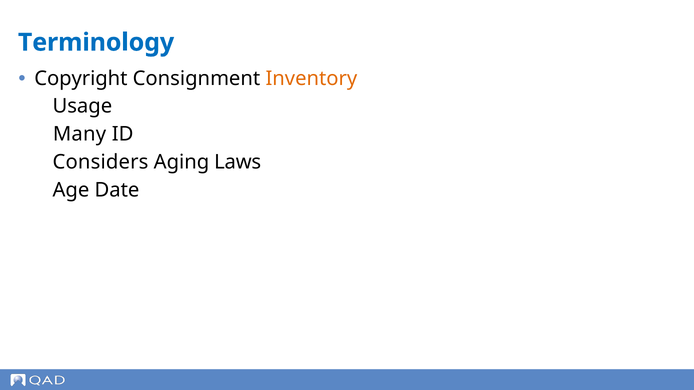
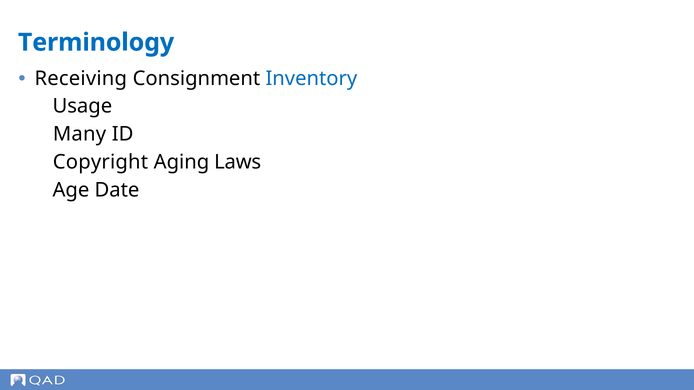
Copyright: Copyright -> Receiving (81, 78)
Inventory colour: orange -> blue (311, 78)
Considers: Considers -> Copyright (100, 162)
